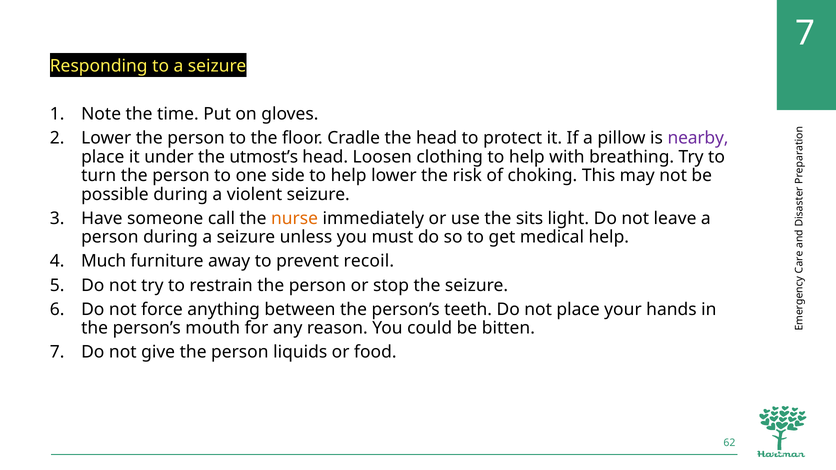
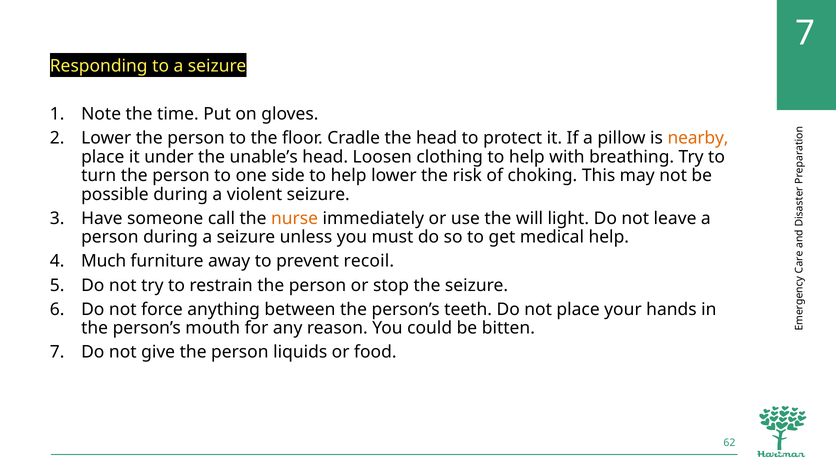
nearby colour: purple -> orange (698, 138)
utmost’s: utmost’s -> unable’s (264, 157)
sits: sits -> will (530, 219)
